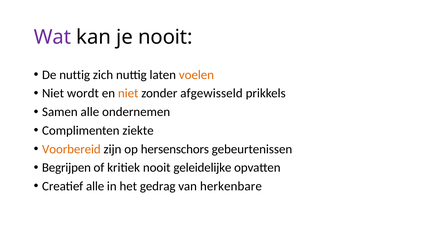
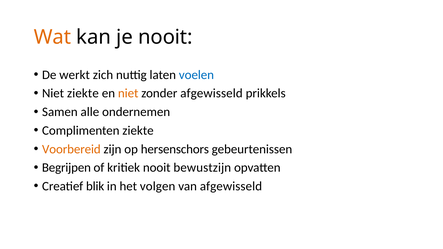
Wat colour: purple -> orange (52, 37)
De nuttig: nuttig -> werkt (75, 75)
voelen colour: orange -> blue (196, 75)
Niet wordt: wordt -> ziekte (83, 93)
geleidelijke: geleidelijke -> bewustzijn (202, 168)
Creatief alle: alle -> blik (95, 186)
gedrag: gedrag -> volgen (158, 186)
van herkenbare: herkenbare -> afgewisseld (231, 186)
